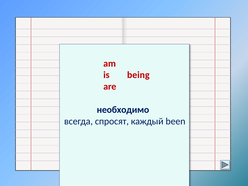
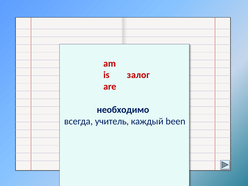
being: being -> залог (138, 75)
спросят: спросят -> учитель (112, 121)
